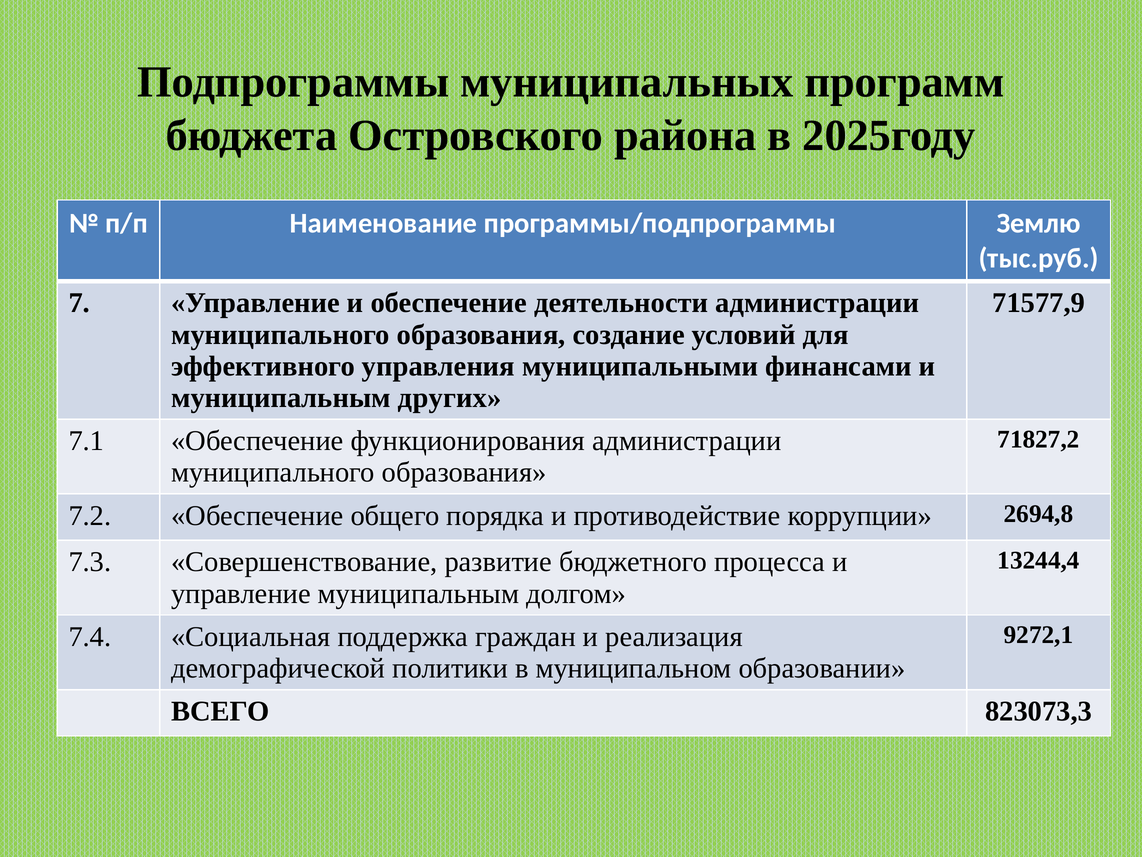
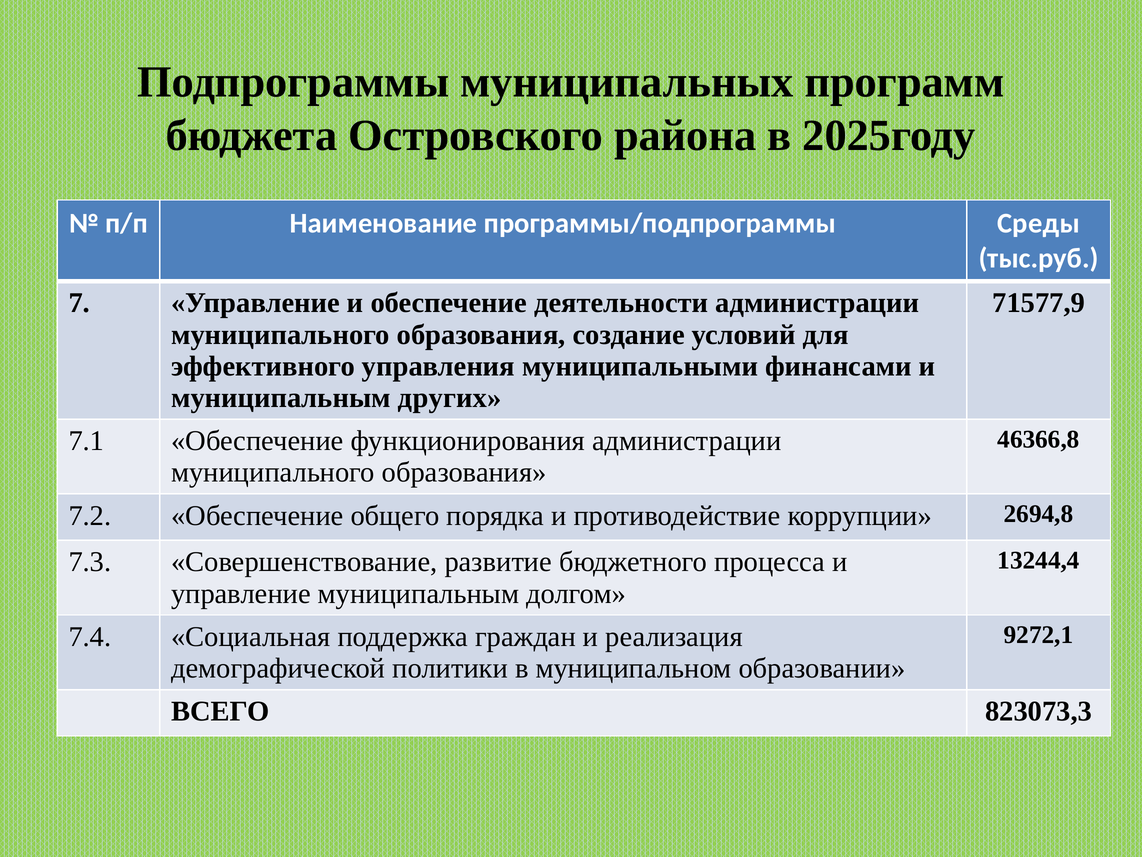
Землю: Землю -> Среды (1038, 223)
71827,2: 71827,2 -> 46366,8 (1039, 439)
